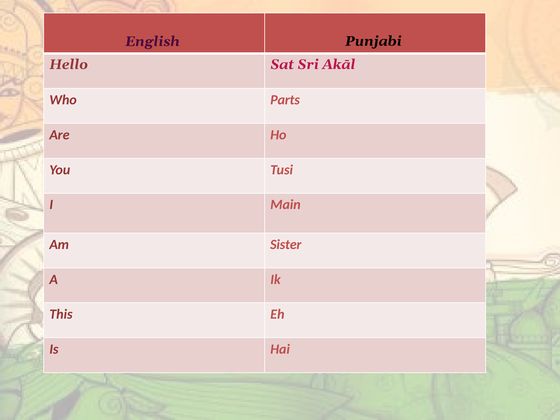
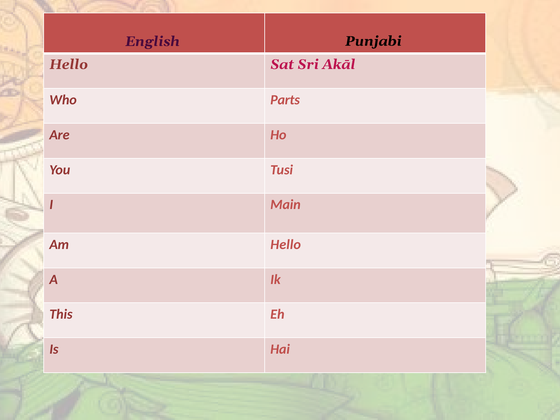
Am Sister: Sister -> Hello (286, 244)
